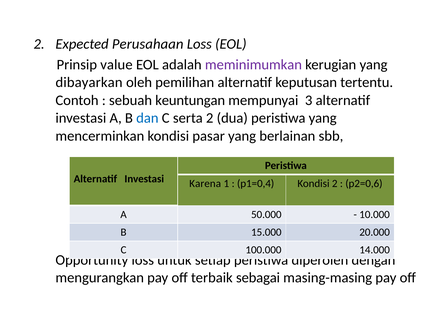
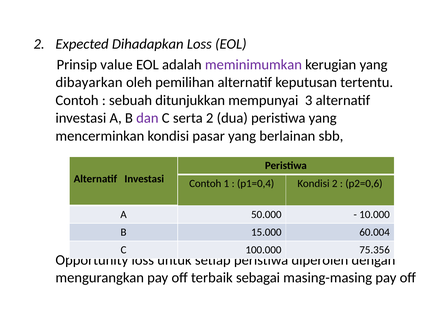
Perusahaan: Perusahaan -> Dihadapkan (148, 44)
keuntungan: keuntungan -> ditunjukkan (190, 100)
dan colour: blue -> purple (147, 118)
Karena: Karena -> Contoh (205, 184)
20.000: 20.000 -> 60.004 (375, 233)
14.000: 14.000 -> 75.356 (375, 250)
